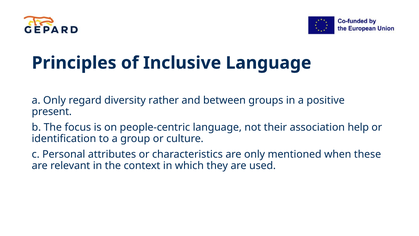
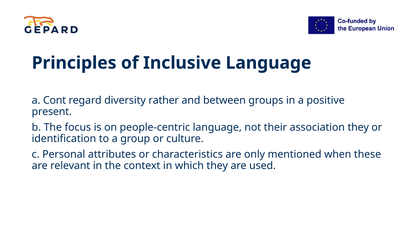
a Only: Only -> Cont (55, 100)
association help: help -> they (358, 127)
